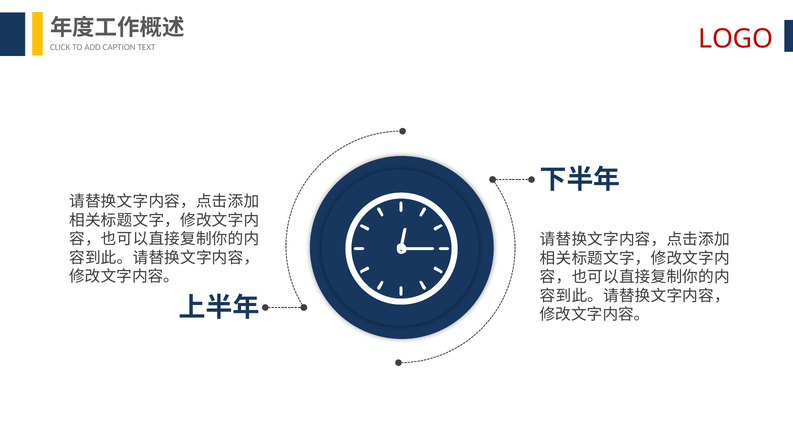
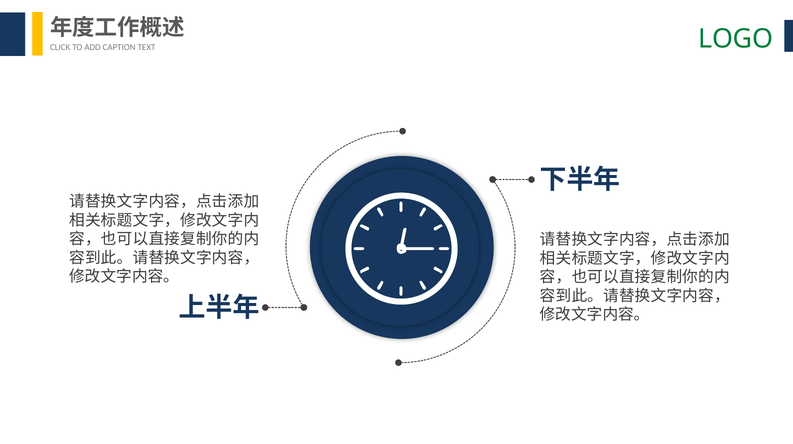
LOGO colour: red -> green (736, 39)
